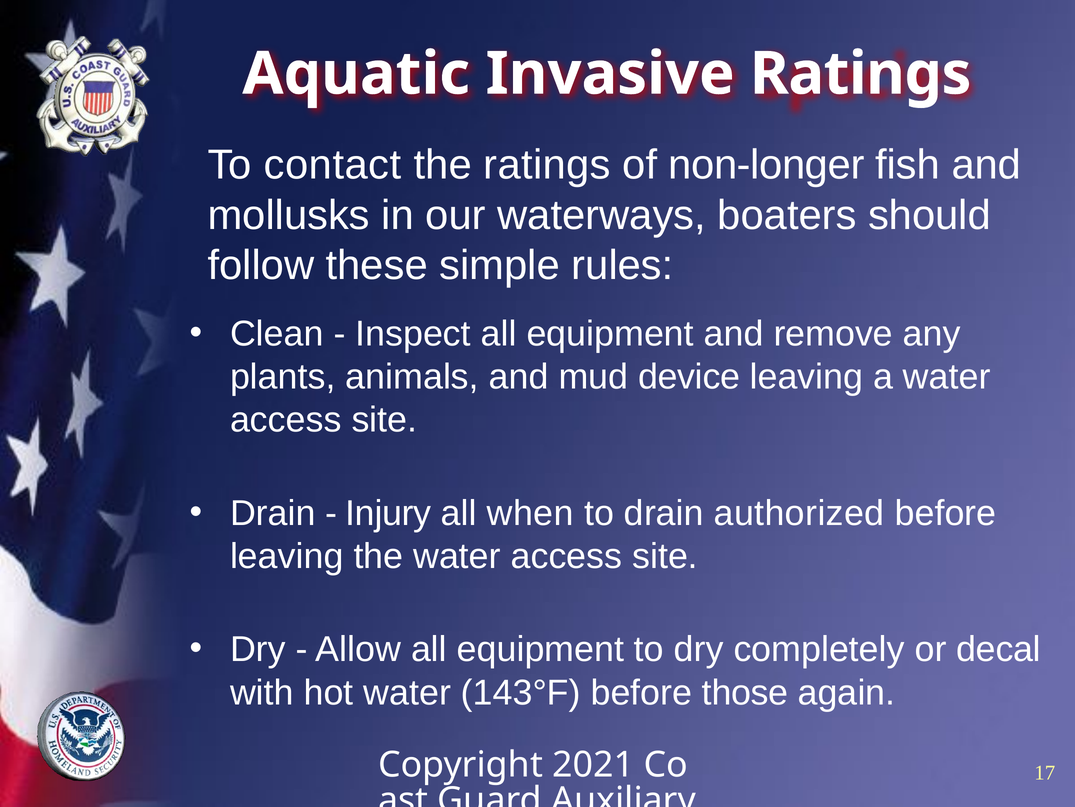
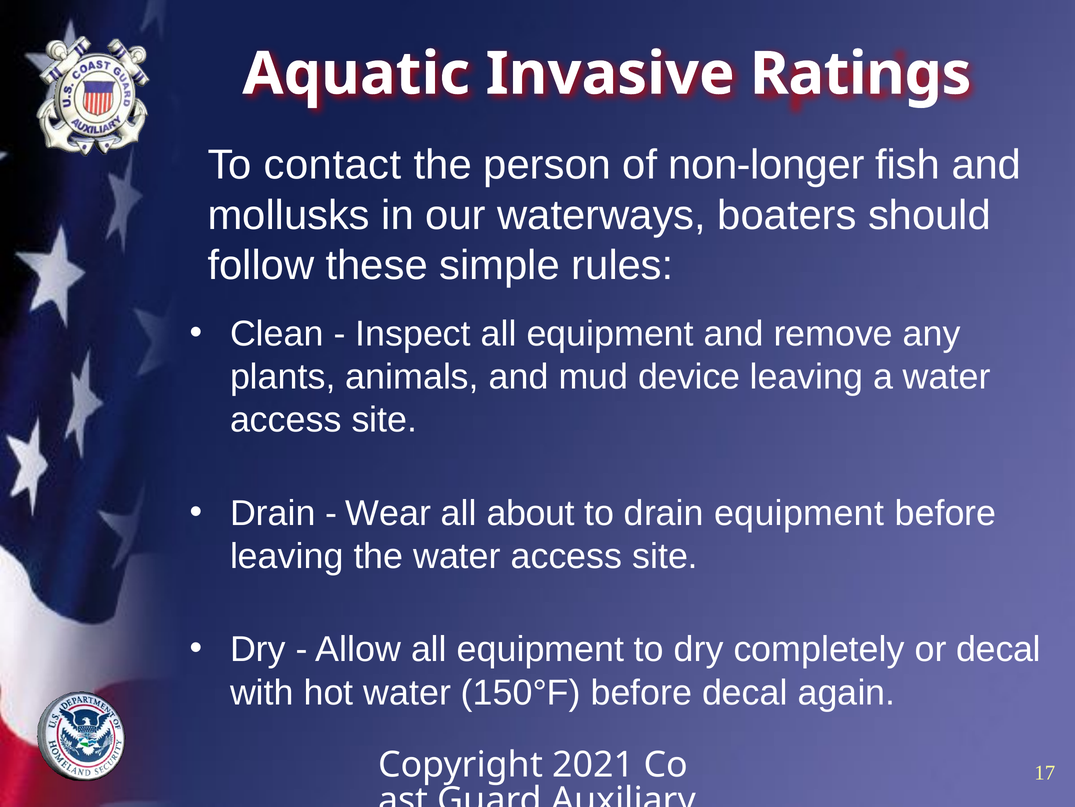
the ratings: ratings -> person (547, 165)
Injury: Injury -> Wear (388, 513)
when: when -> about (531, 513)
drain authorized: authorized -> equipment (799, 513)
143°F: 143°F -> 150°F (521, 692)
before those: those -> decal (745, 692)
